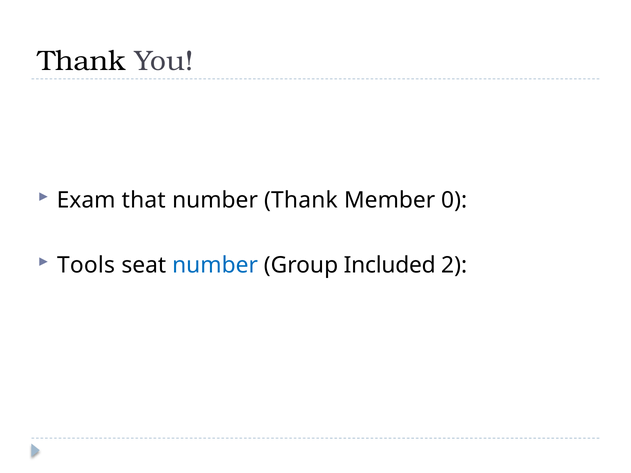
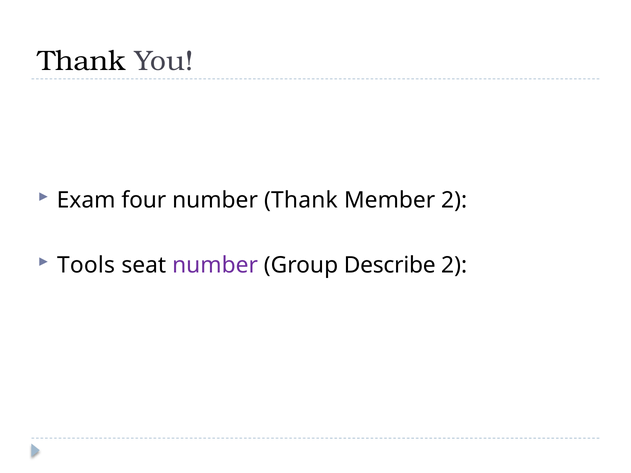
that: that -> four (144, 200)
Member 0: 0 -> 2 (454, 200)
number colour: blue -> purple (215, 265)
Included: Included -> Describe (390, 265)
